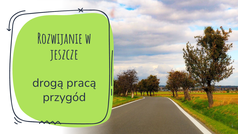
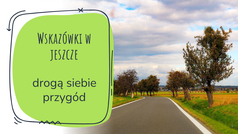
Rozwijanie: Rozwijanie -> Wskazówki (60, 39)
pracą: pracą -> siebie (81, 83)
